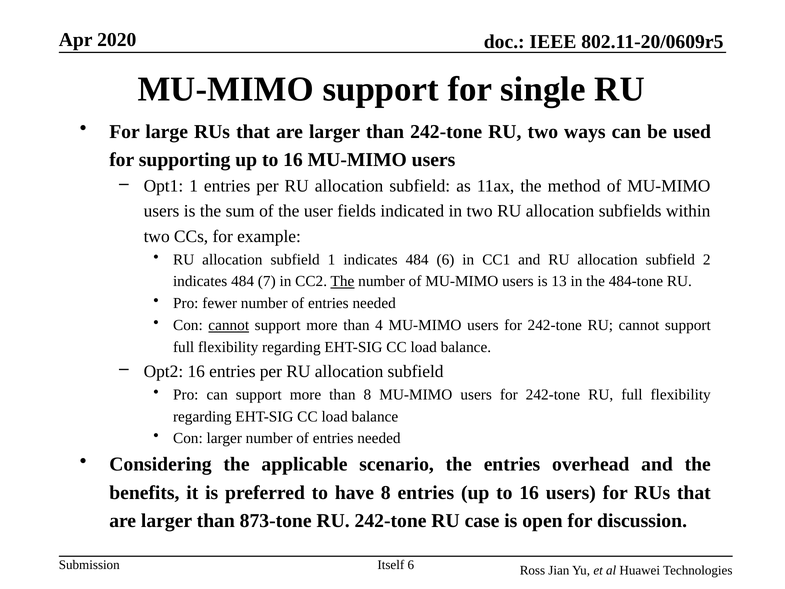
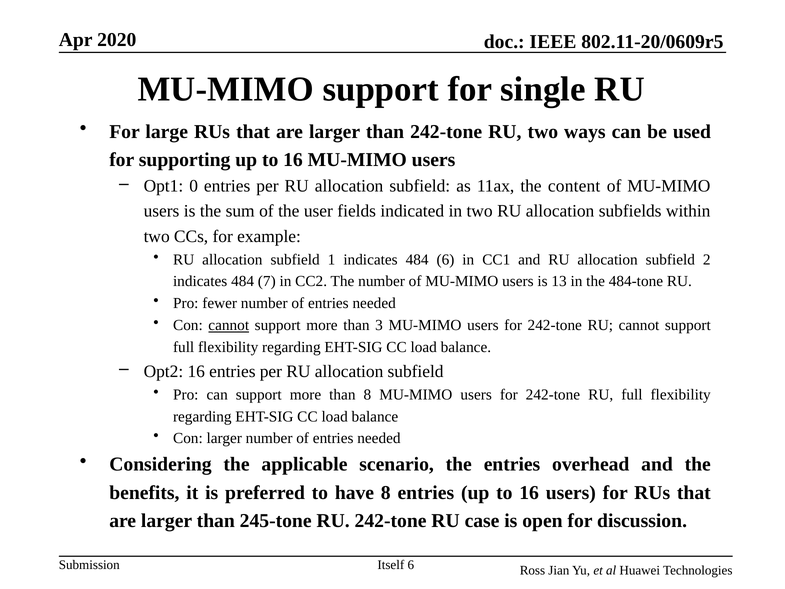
Opt1 1: 1 -> 0 (194, 186)
method: method -> content (574, 186)
The underline: present -> none (342, 281)
4: 4 -> 3 (379, 325)
873-tone: 873-tone -> 245-tone (276, 521)
